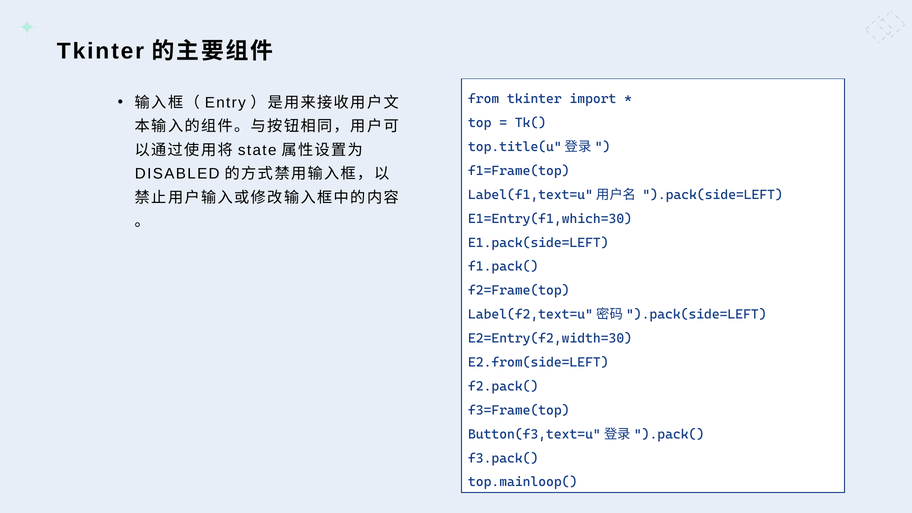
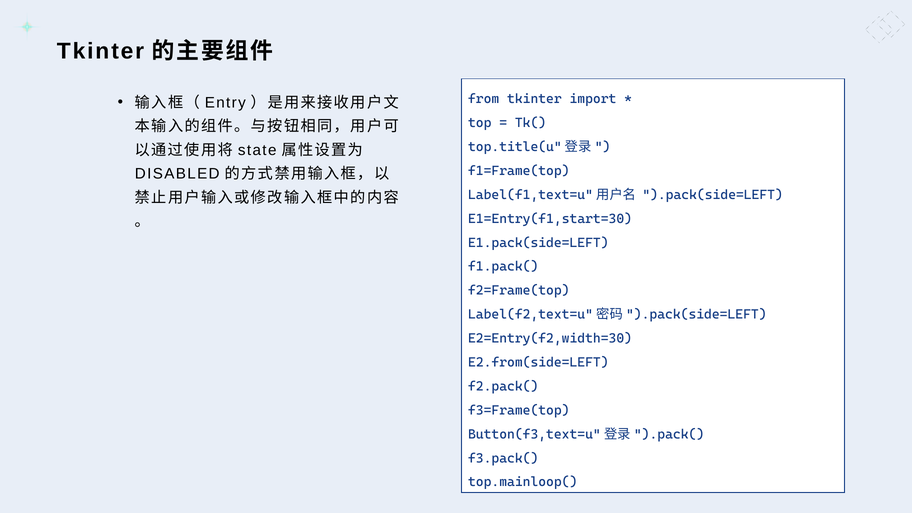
E1=Entry(f1,which=30: E1=Entry(f1,which=30 -> E1=Entry(f1,start=30 (550, 219)
